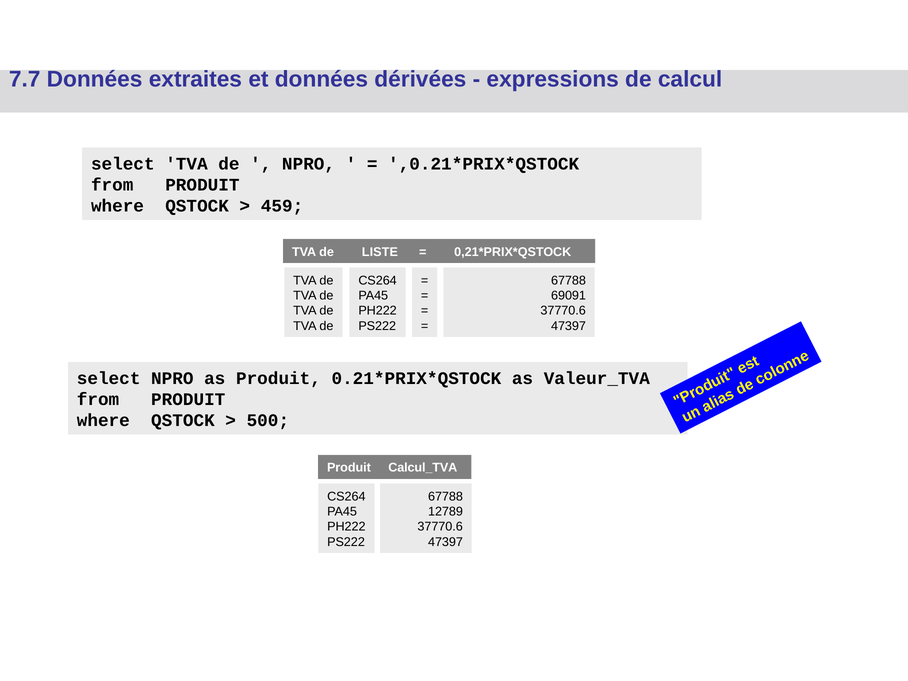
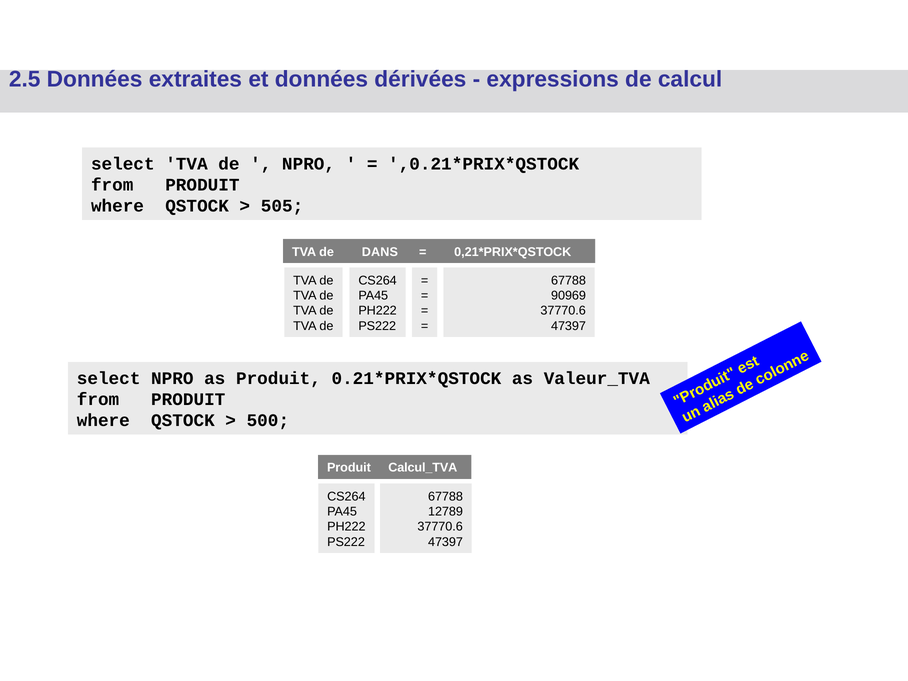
7.7: 7.7 -> 2.5 (25, 79)
459: 459 -> 505 (282, 206)
LISTE: LISTE -> DANS (380, 252)
69091: 69091 -> 90969 (569, 296)
